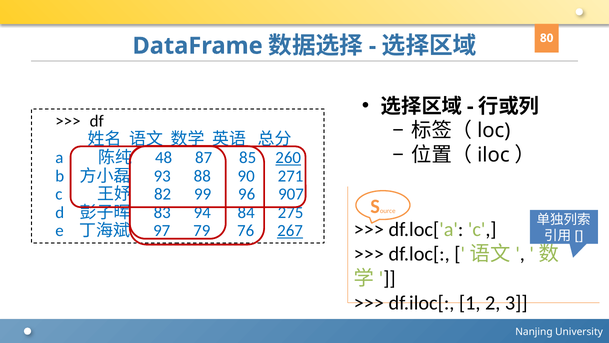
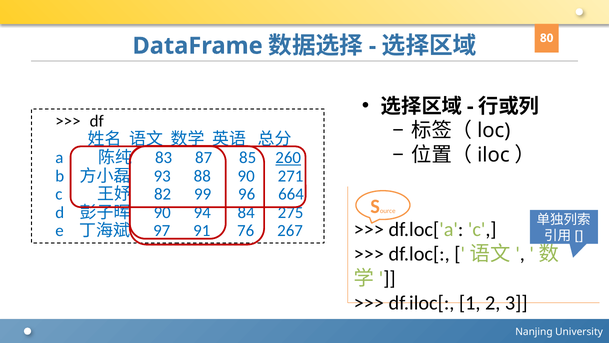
48: 48 -> 83 (164, 157)
907: 907 -> 664 (291, 194)
83: 83 -> 90 (162, 212)
79: 79 -> 91 (202, 231)
267 underline: present -> none (290, 231)
